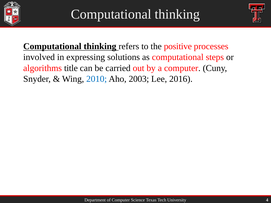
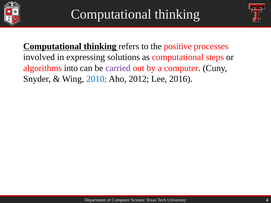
title: title -> into (71, 68)
carried colour: black -> purple (118, 68)
2003: 2003 -> 2012 (139, 79)
